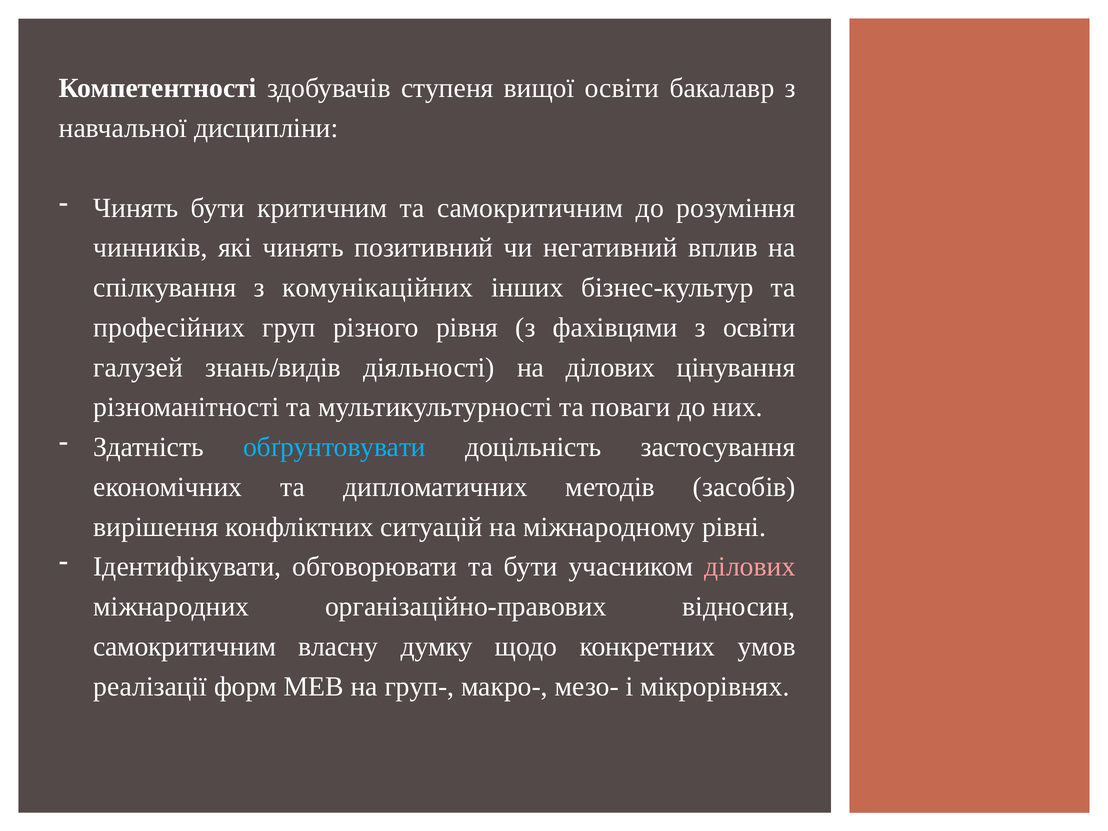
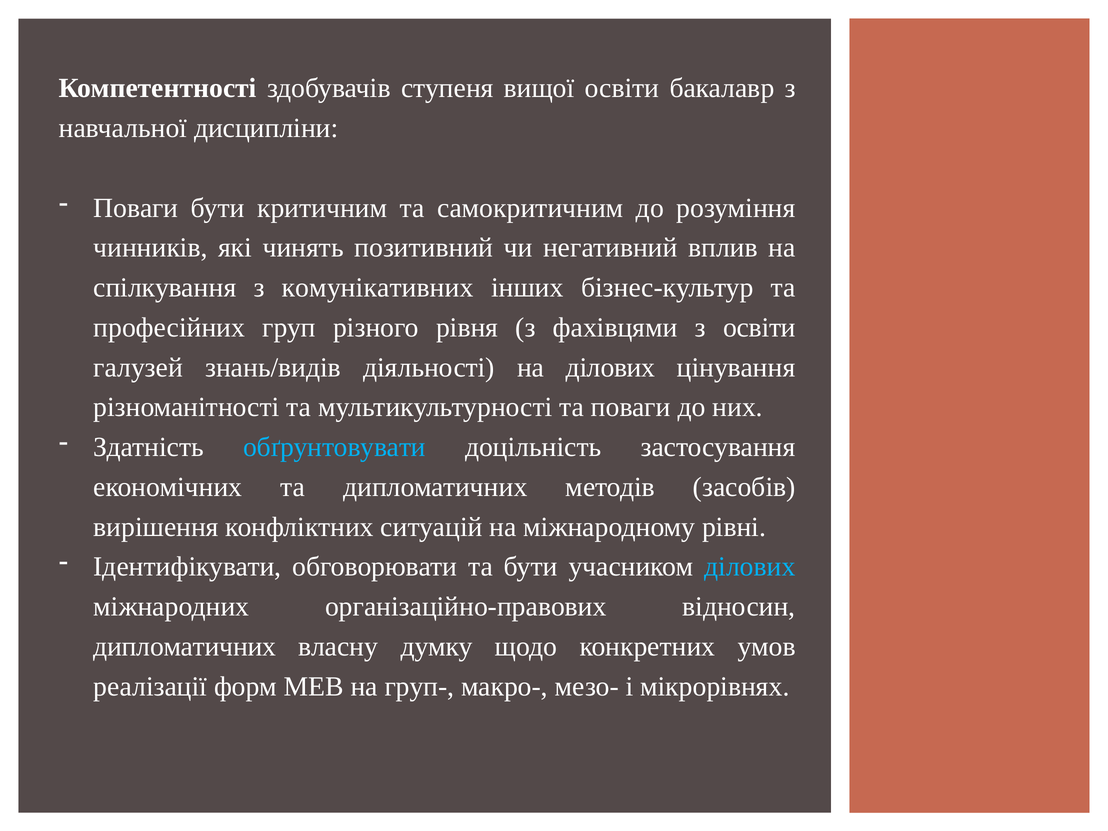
Чинять: Чинять -> Поваги (136, 208)
комунікаційних: комунікаційних -> комунікативних (378, 288)
ділових colour: pink -> light blue (750, 567)
самокритичним: самокритичним -> дипломатичних (185, 647)
